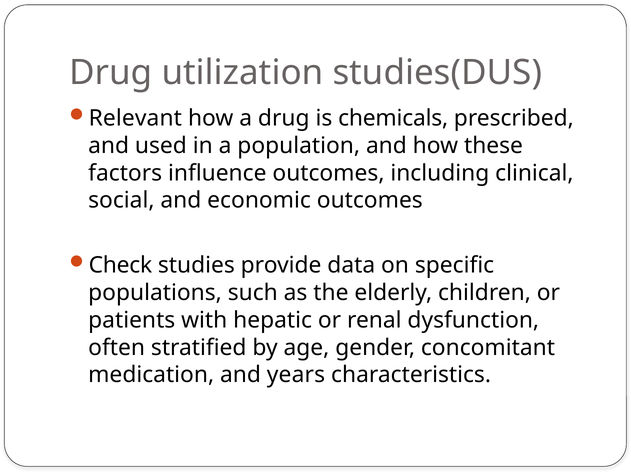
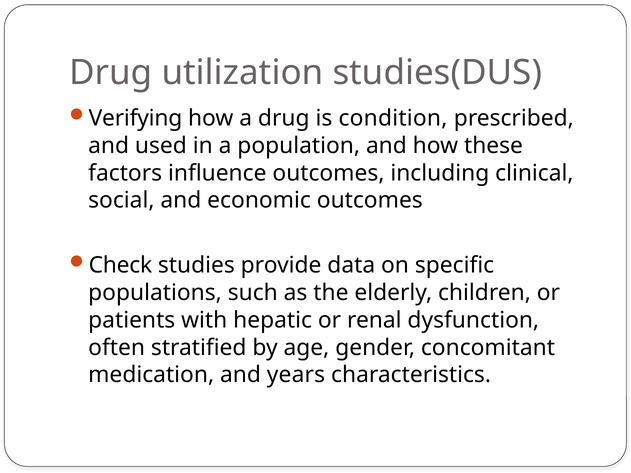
Relevant: Relevant -> Verifying (135, 118)
chemicals: chemicals -> condition (393, 118)
